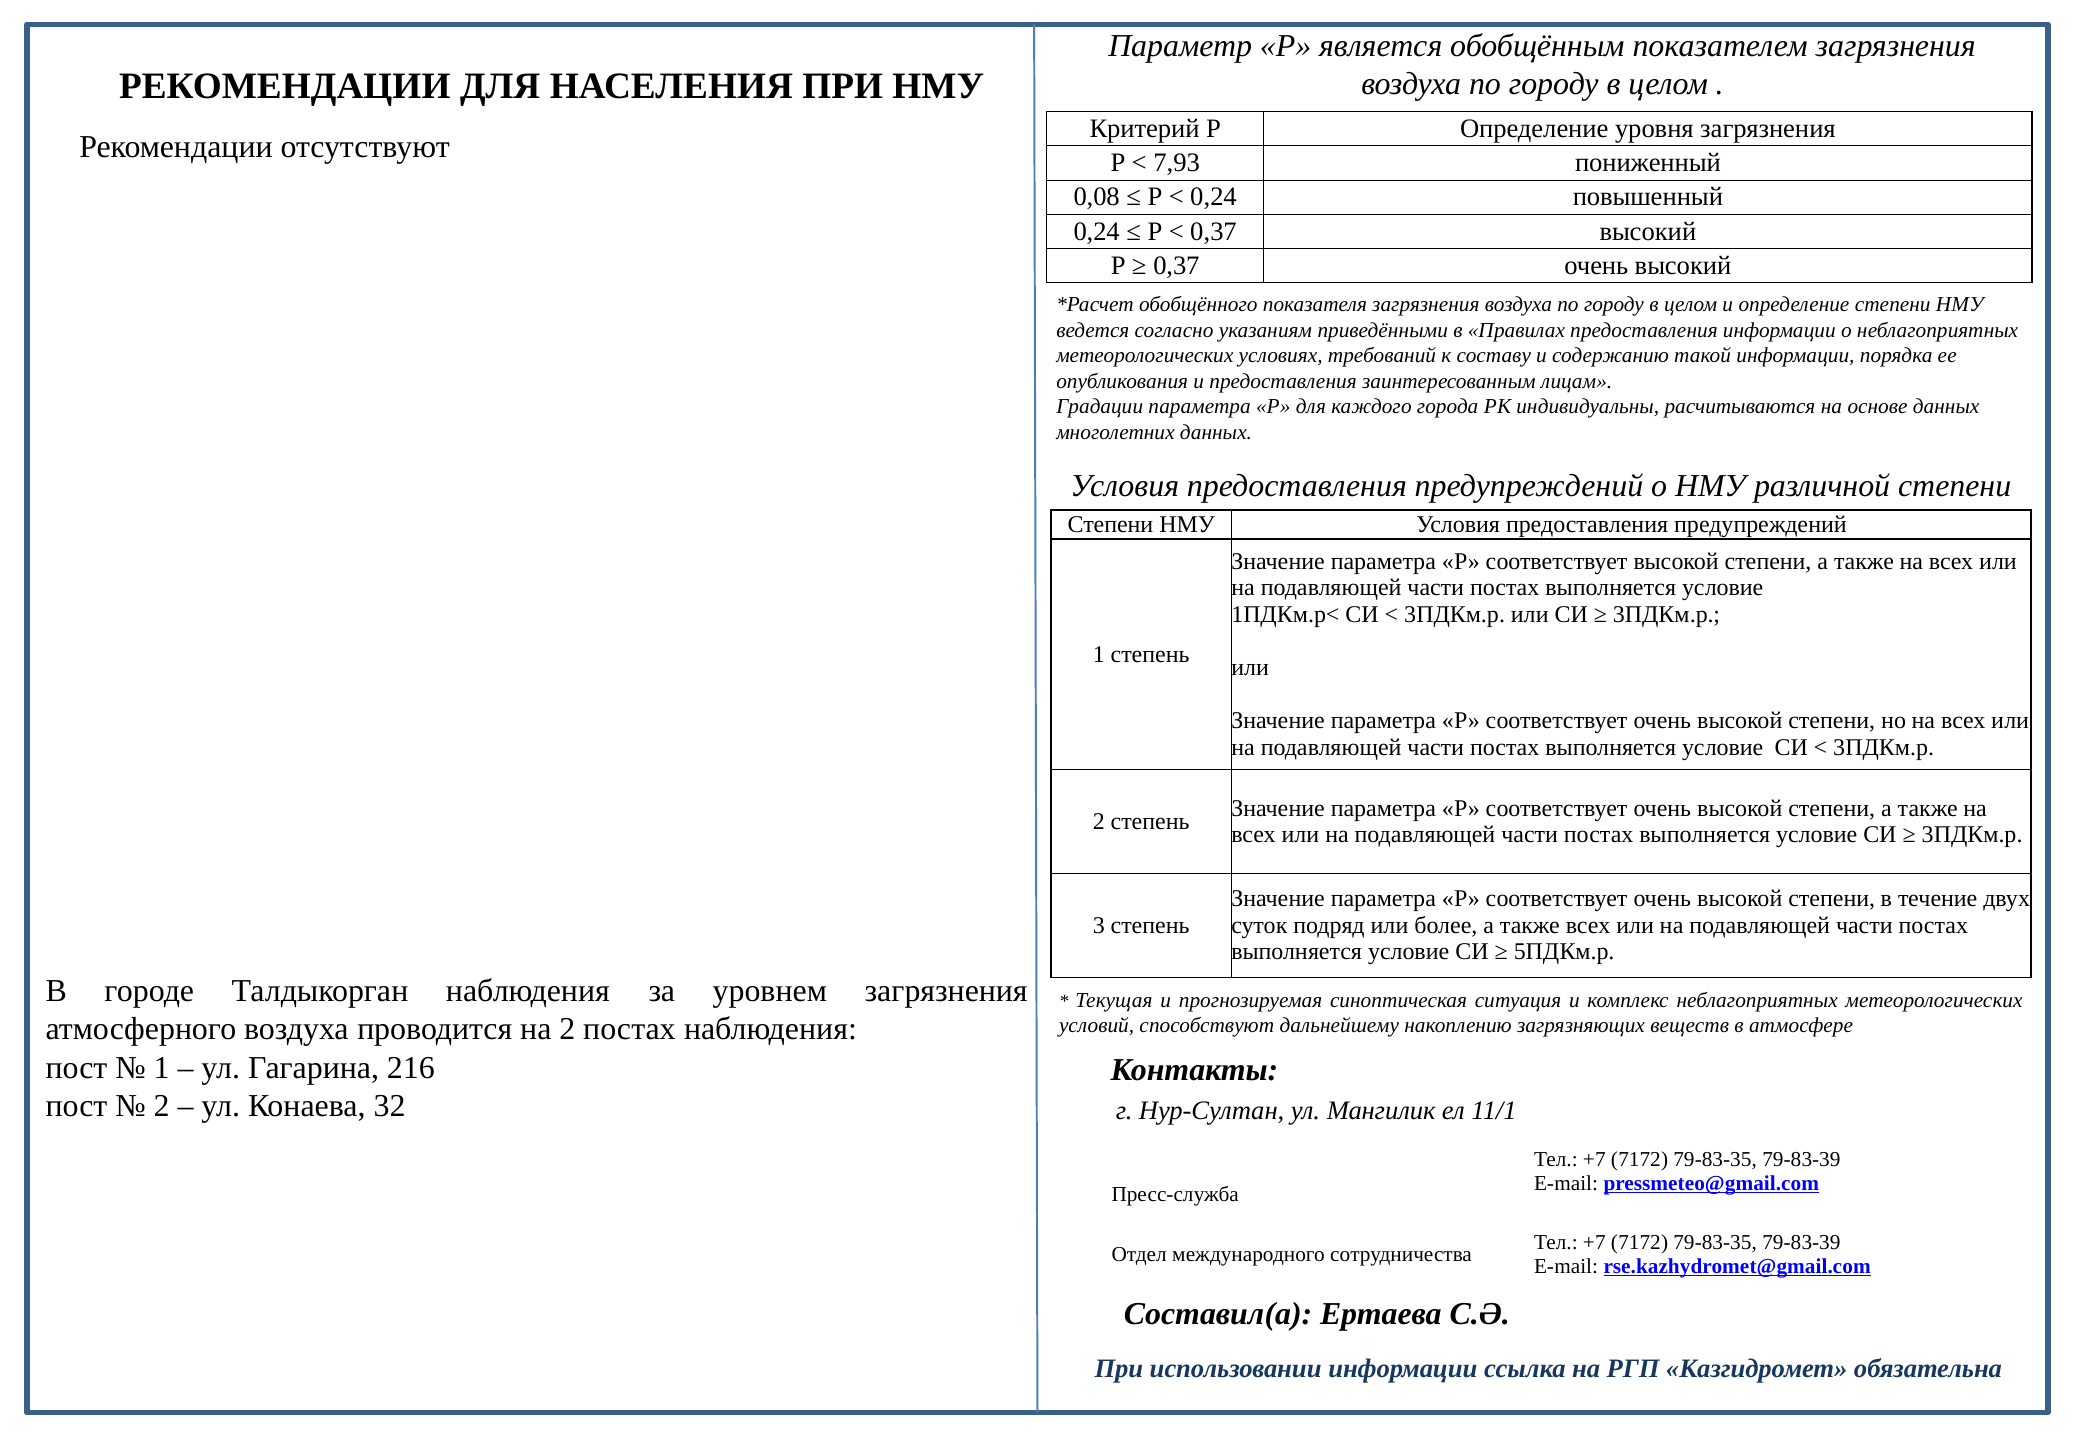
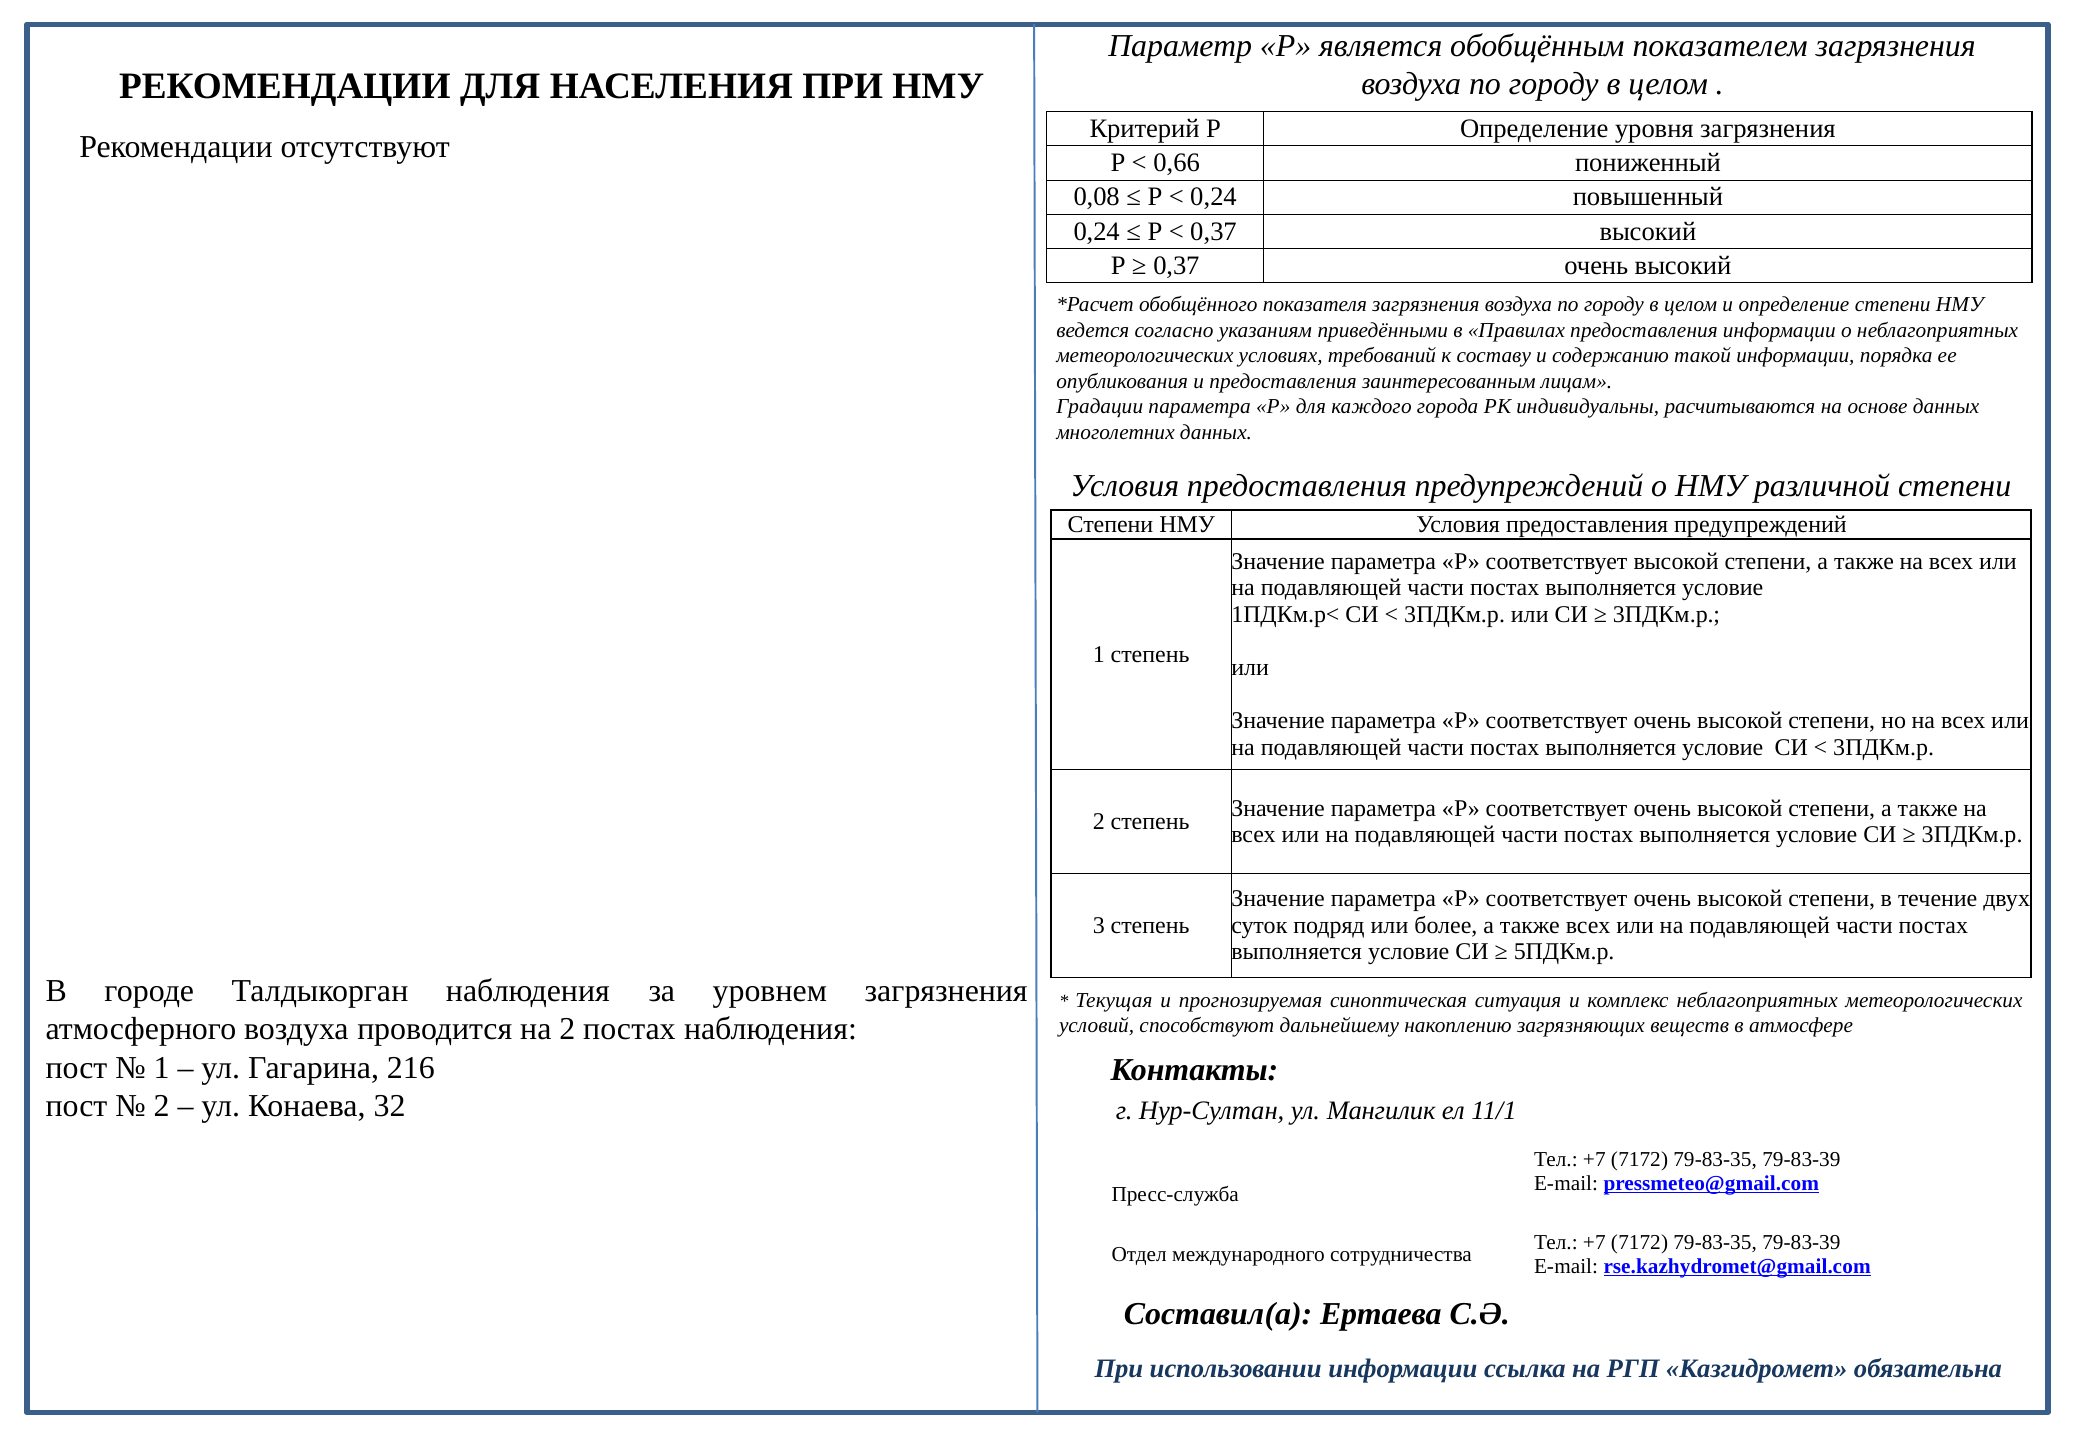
7,93: 7,93 -> 0,66 (1177, 163)
